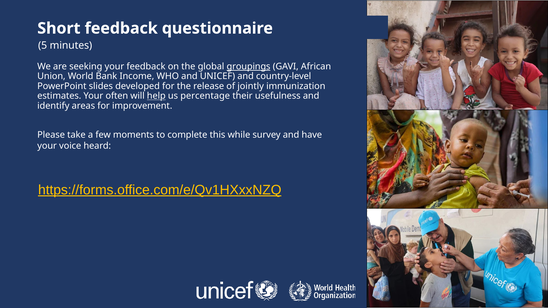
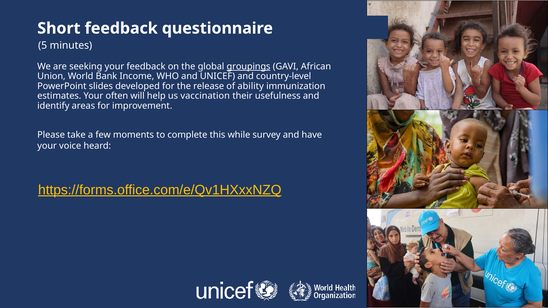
jointly: jointly -> ability (251, 86)
help underline: present -> none (156, 96)
percentage: percentage -> vaccination (205, 96)
